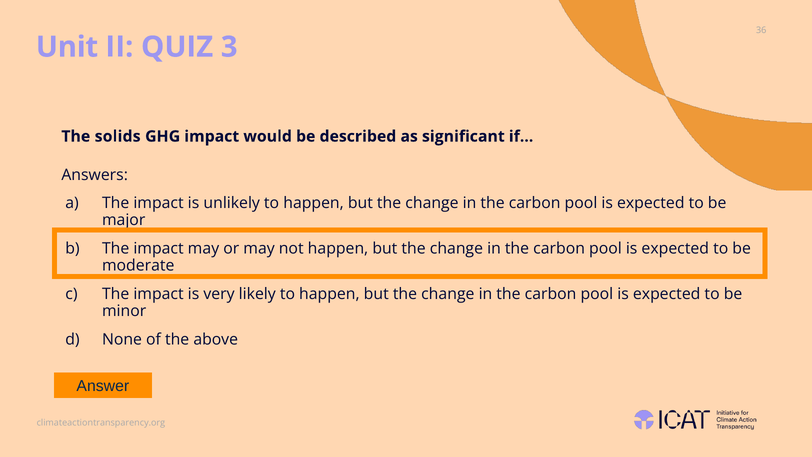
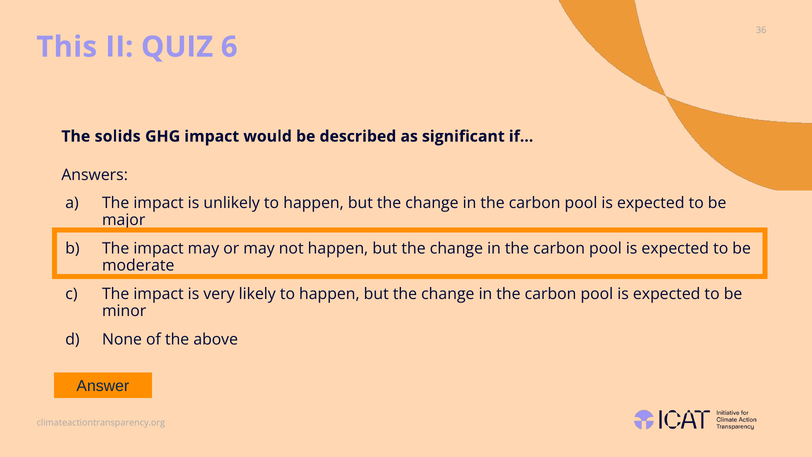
Unit: Unit -> This (67, 47)
3: 3 -> 6 (229, 47)
